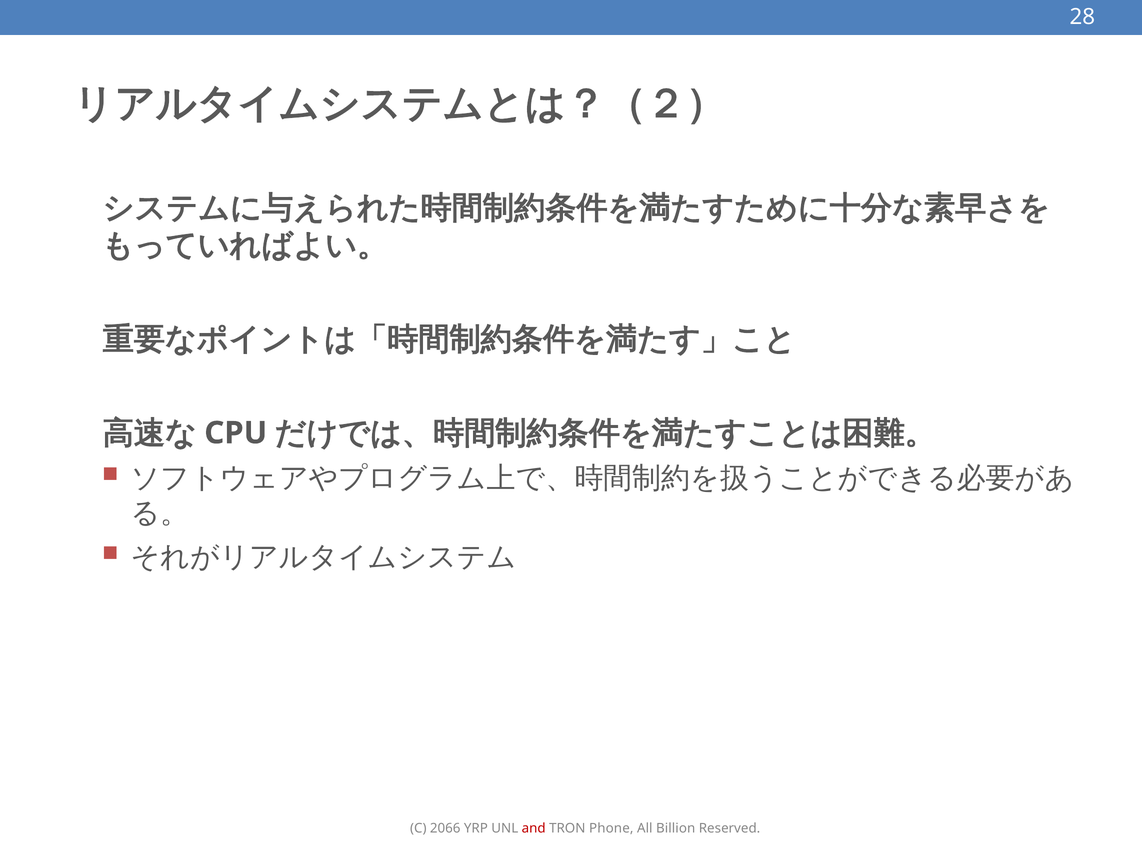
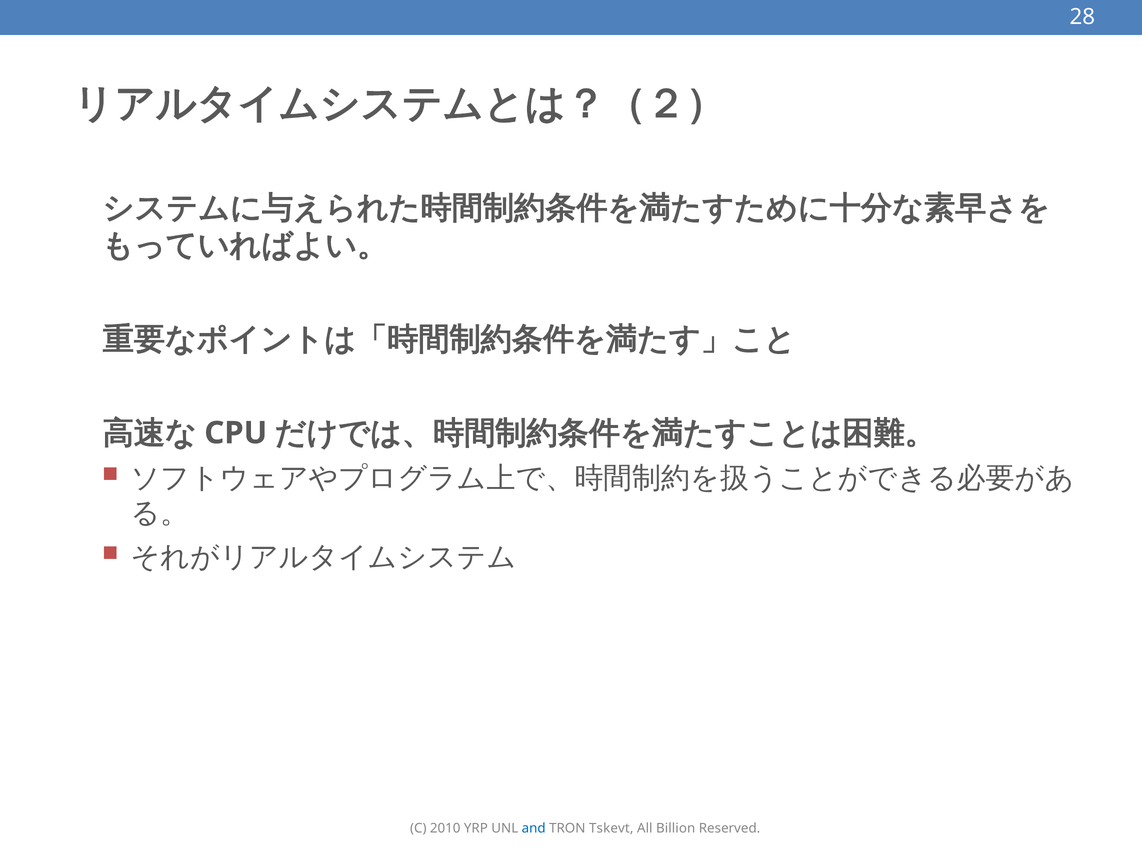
2066: 2066 -> 2010 (445, 828)
and colour: red -> blue (534, 828)
Phone: Phone -> Tskevt (611, 828)
